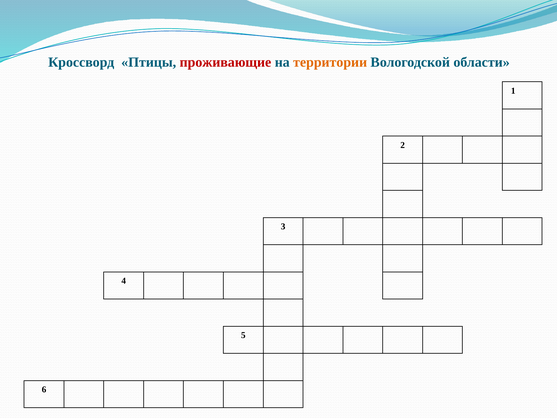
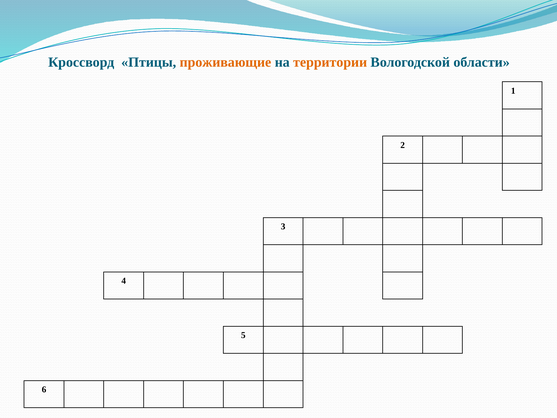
проживающие colour: red -> orange (225, 62)
